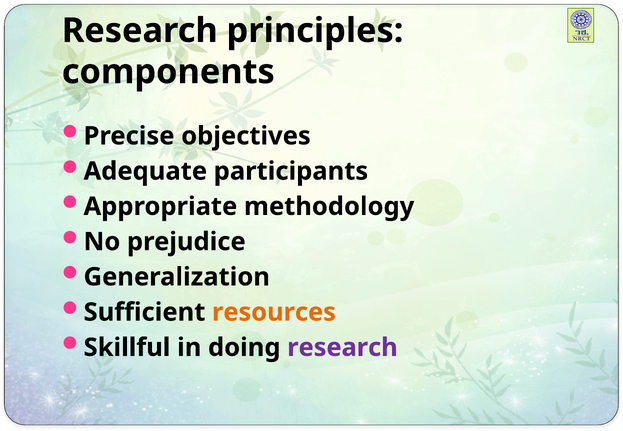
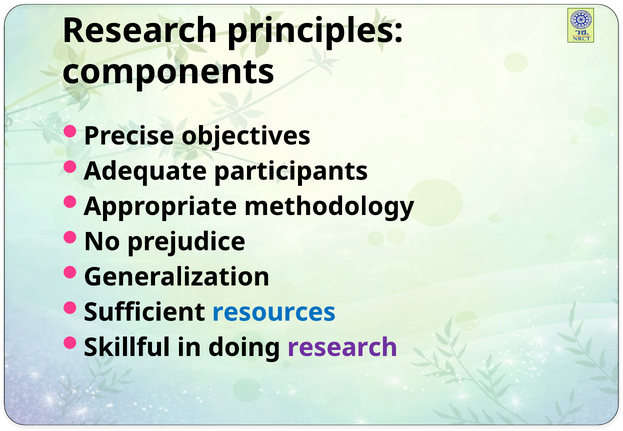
resources colour: orange -> blue (274, 312)
